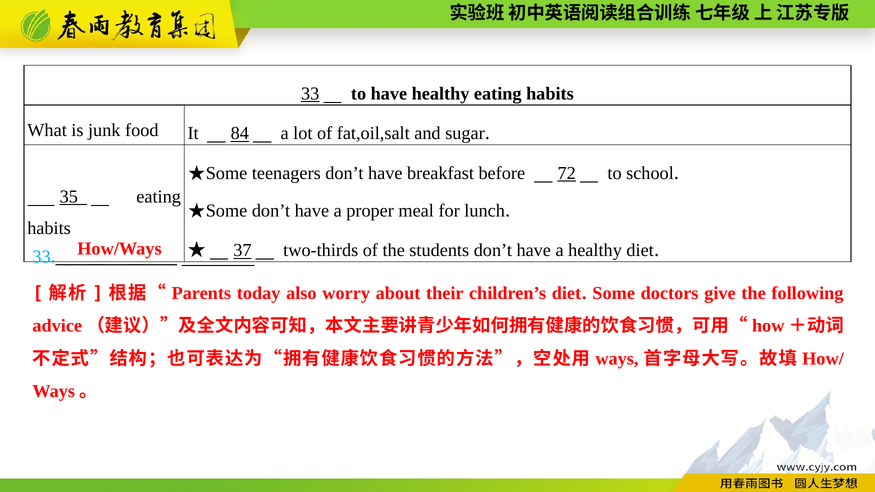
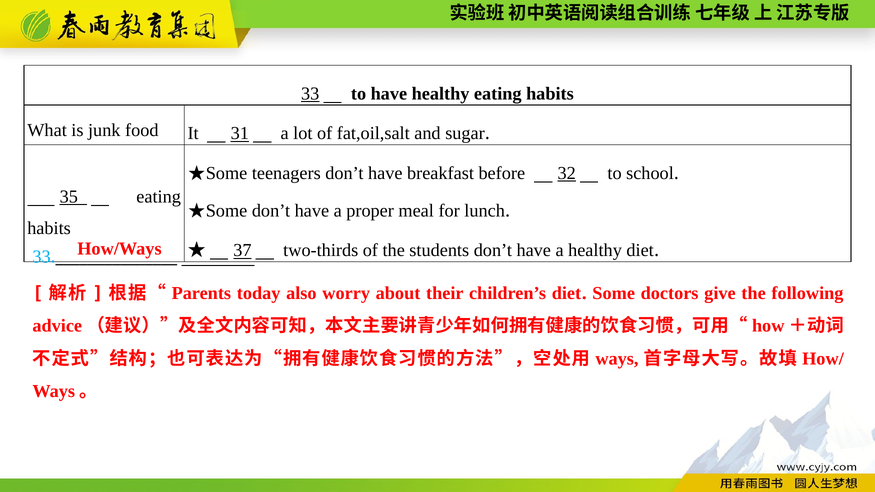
84: 84 -> 31 (240, 133)
72: 72 -> 32 (567, 173)
